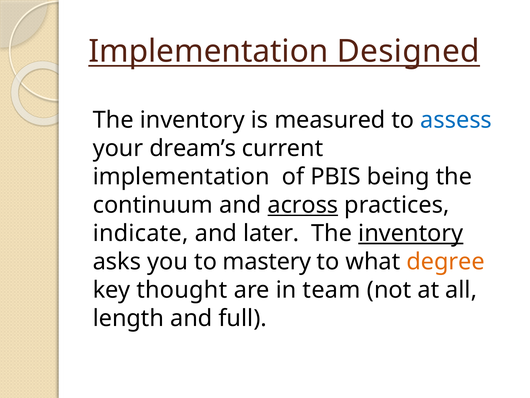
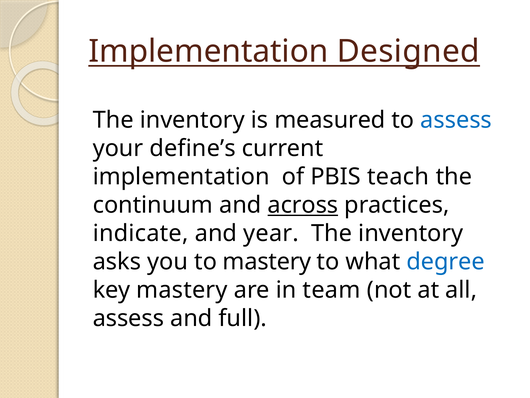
dream’s: dream’s -> define’s (193, 148)
being: being -> teach (398, 177)
later: later -> year (271, 233)
inventory underline: present -> none (411, 233)
degree colour: orange -> blue (446, 261)
key thought: thought -> mastery (182, 290)
length: length -> assess (128, 318)
